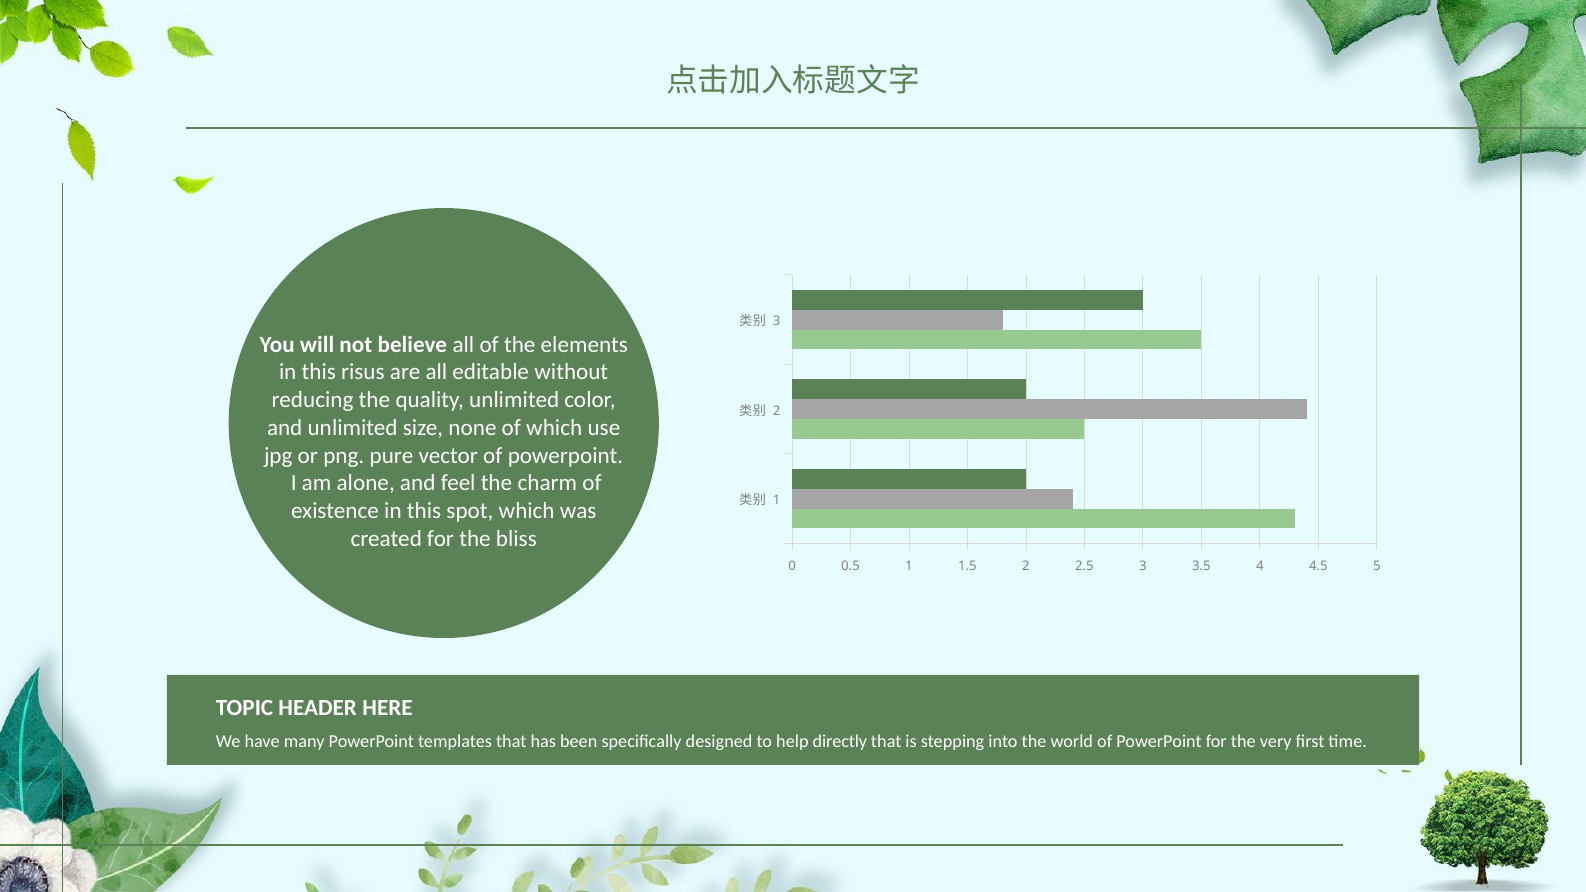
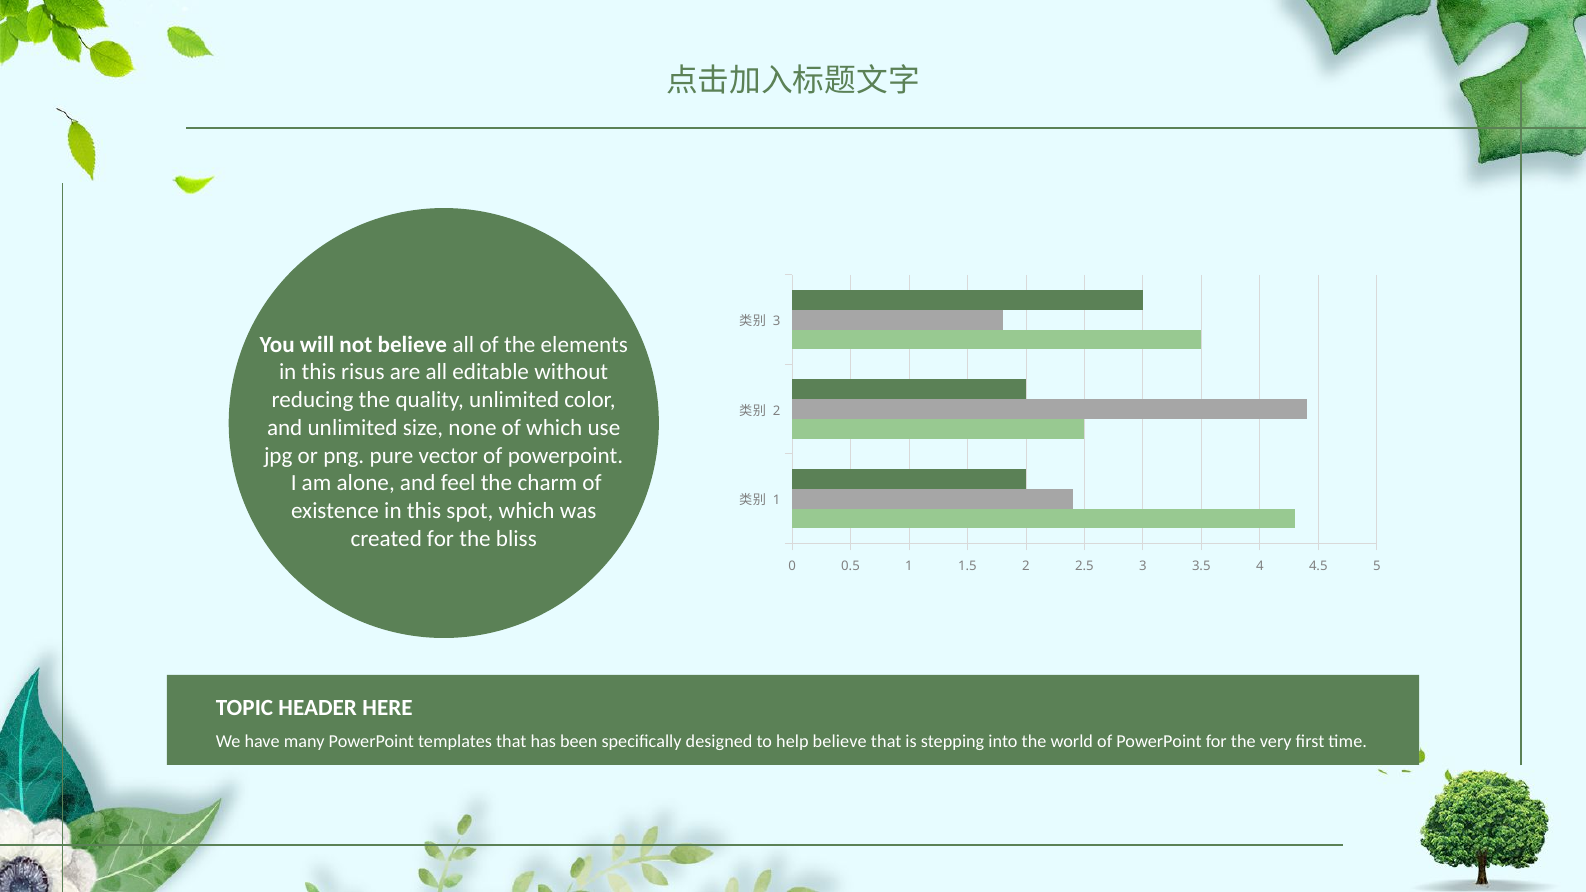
help directly: directly -> believe (840, 742)
